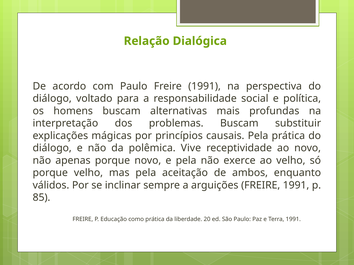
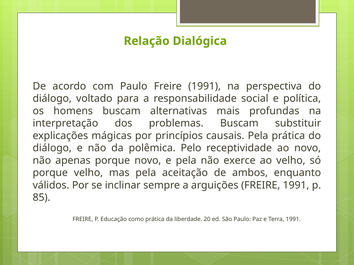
Vive: Vive -> Pelo (191, 148)
